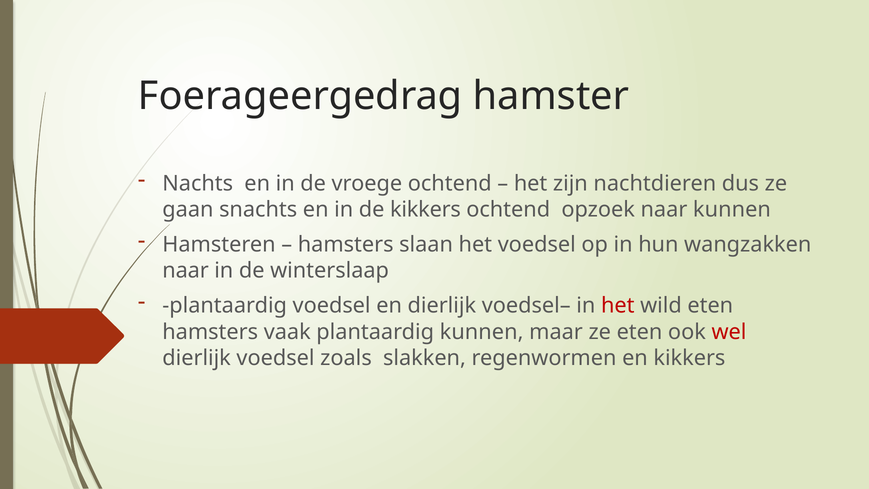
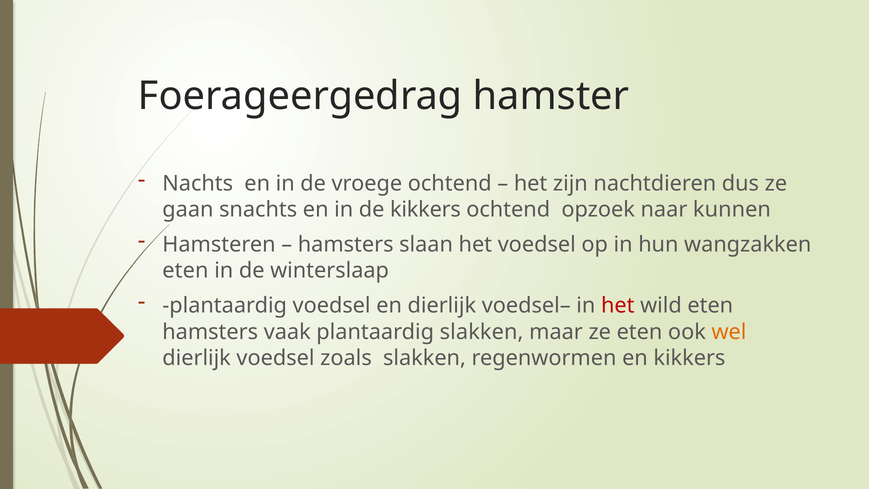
naar: naar -> eten (185, 271)
plantaardig kunnen: kunnen -> slakken (482, 332)
wel colour: red -> orange (729, 332)
